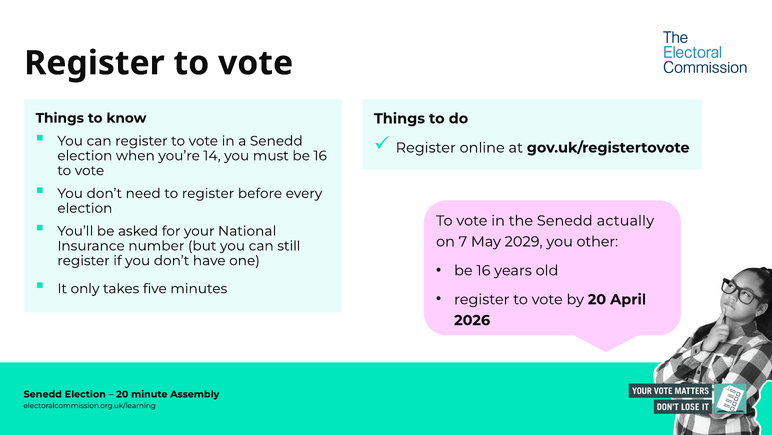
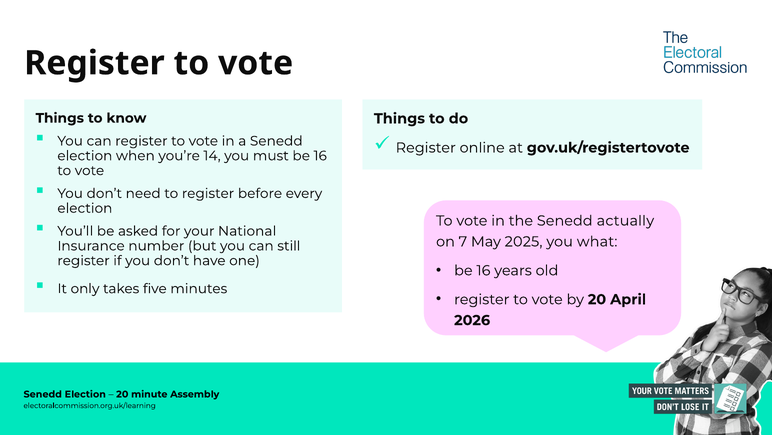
2029: 2029 -> 2025 (524, 241)
other: other -> what (597, 241)
